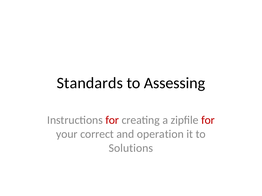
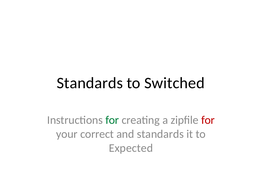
Assessing: Assessing -> Switched (174, 83)
for colour: red -> green (112, 120)
and operation: operation -> standards (160, 134)
Solutions: Solutions -> Expected (131, 148)
